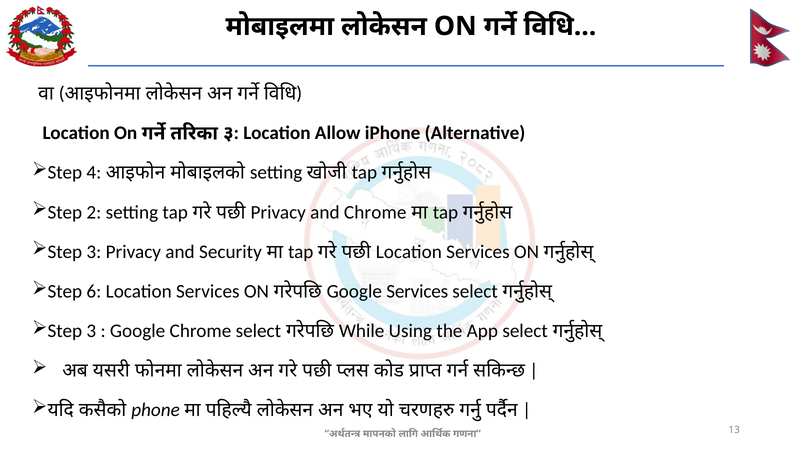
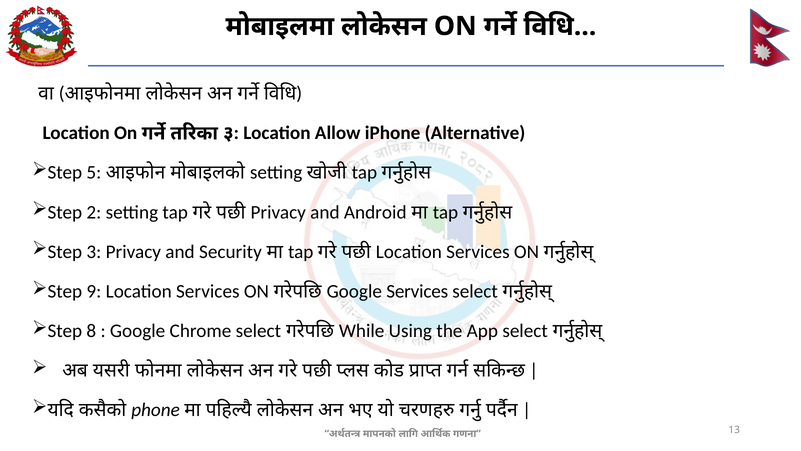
4: 4 -> 5 (94, 172)
and Chrome: Chrome -> Android (375, 212)
6: 6 -> 9 (94, 291)
3: 3 -> 8 (91, 331)
